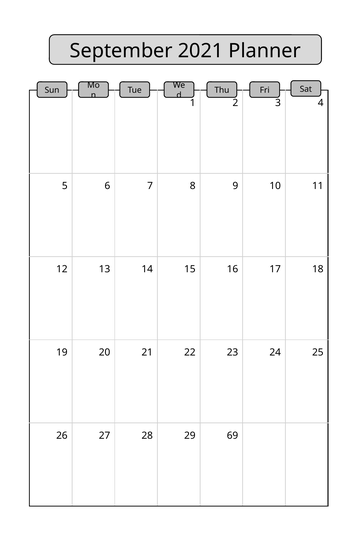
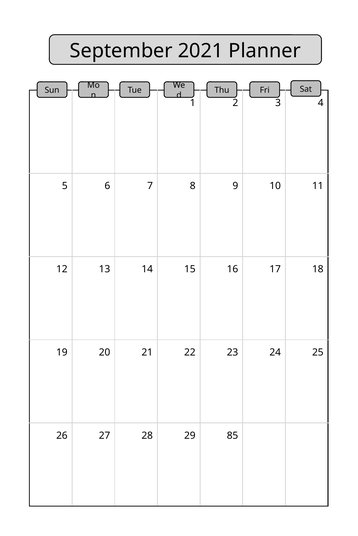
69: 69 -> 85 (233, 436)
